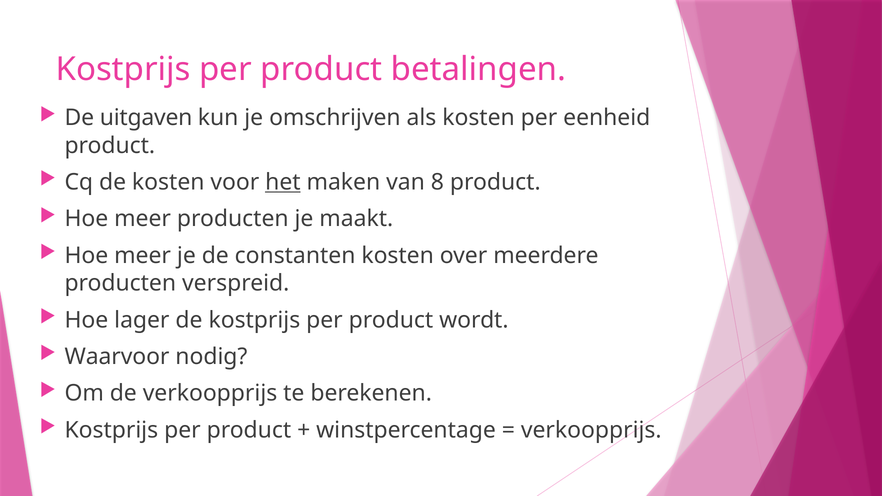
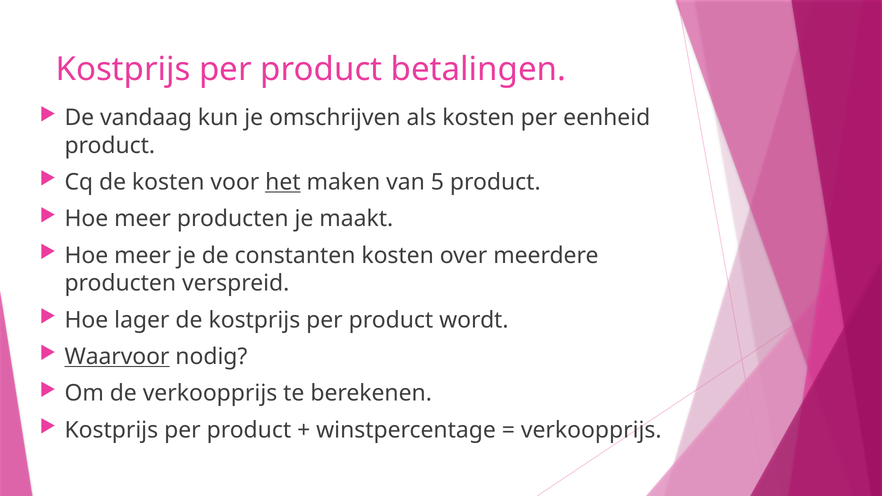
uitgaven: uitgaven -> vandaag (146, 118)
8: 8 -> 5 (437, 182)
Waarvoor underline: none -> present (117, 357)
